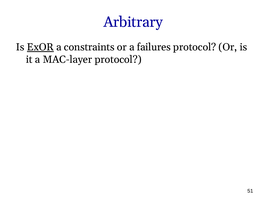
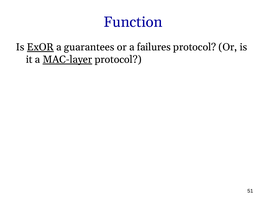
Arbitrary: Arbitrary -> Function (133, 22)
constraints: constraints -> guarantees (89, 47)
MAC-layer underline: none -> present (67, 60)
